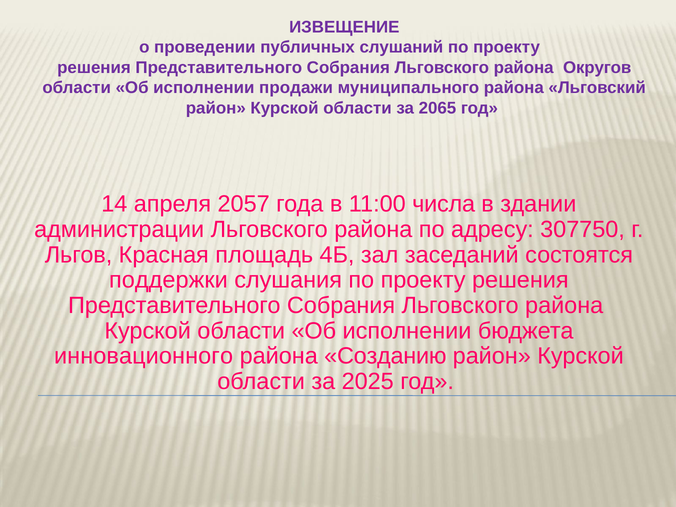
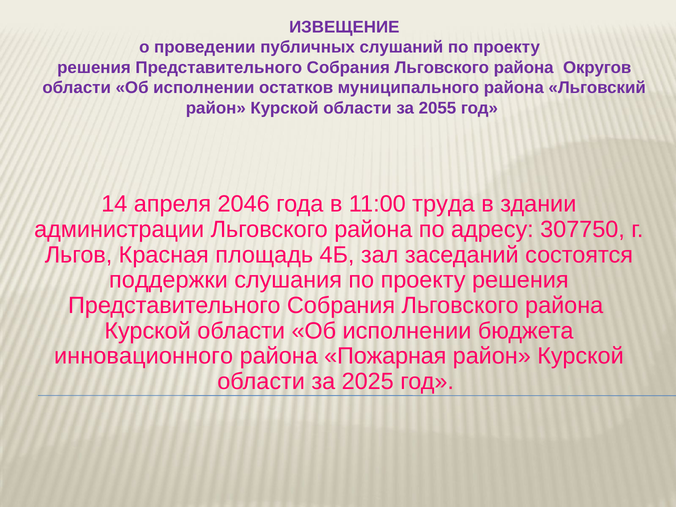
продажи: продажи -> остатков (296, 88)
2065: 2065 -> 2055 (437, 108)
2057: 2057 -> 2046 (244, 204)
числа: числа -> труда (443, 204)
Созданию: Созданию -> Пожарная (385, 356)
